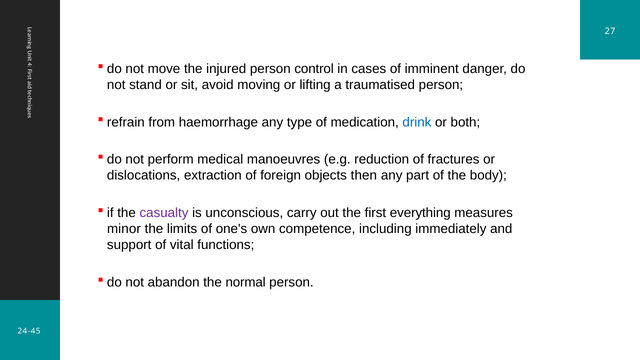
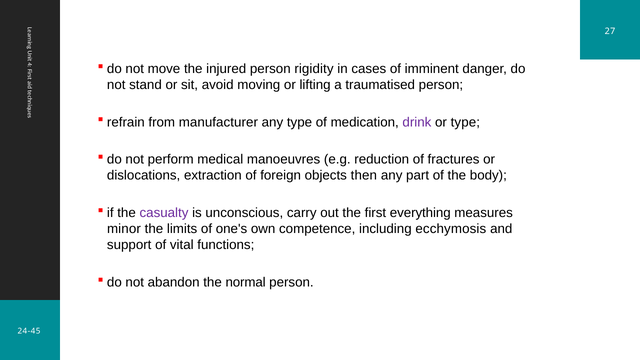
control: control -> rigidity (314, 69)
haemorrhage: haemorrhage -> manufacturer (218, 122)
drink colour: blue -> purple (417, 122)
or both: both -> type (465, 122)
immediately: immediately -> ecchymosis (451, 229)
